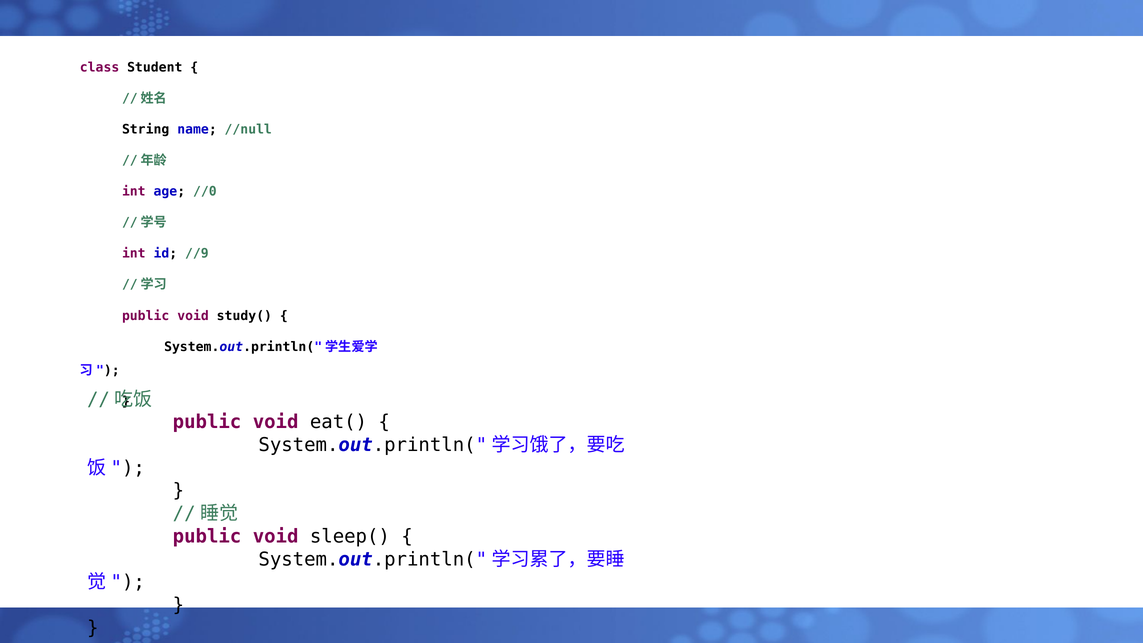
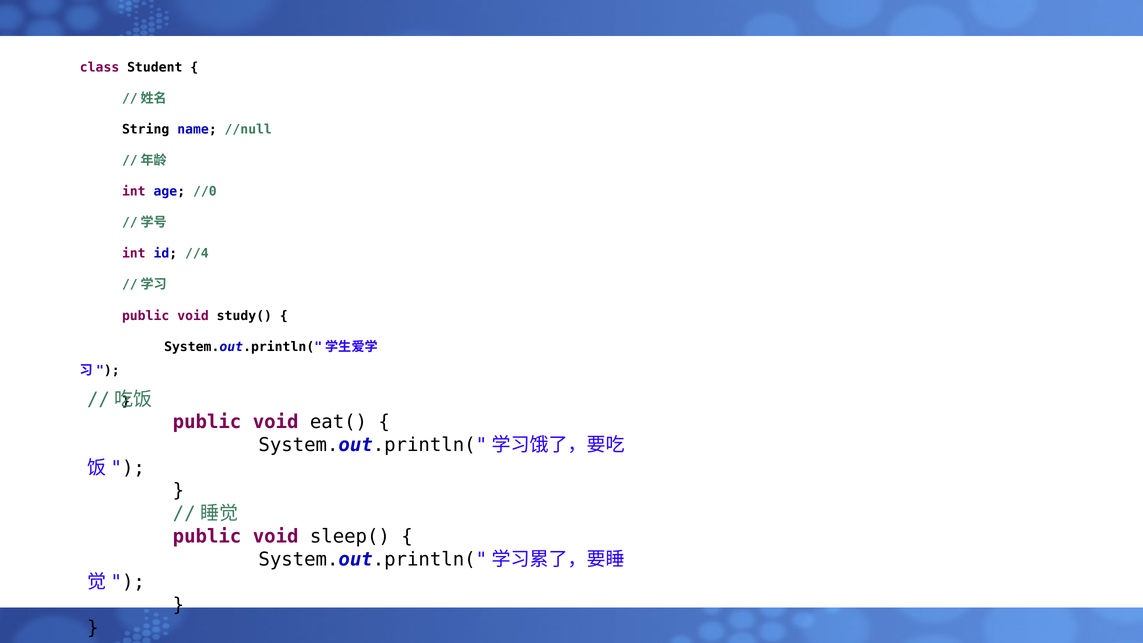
//9: //9 -> //4 (197, 254)
